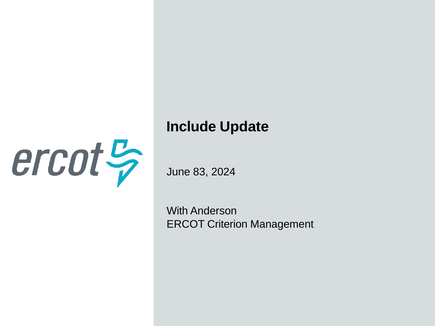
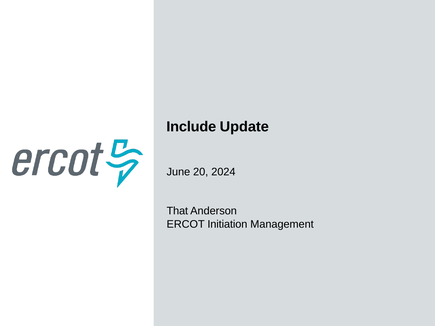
83: 83 -> 20 (201, 172)
With: With -> That (177, 211)
Criterion: Criterion -> Initiation (227, 224)
